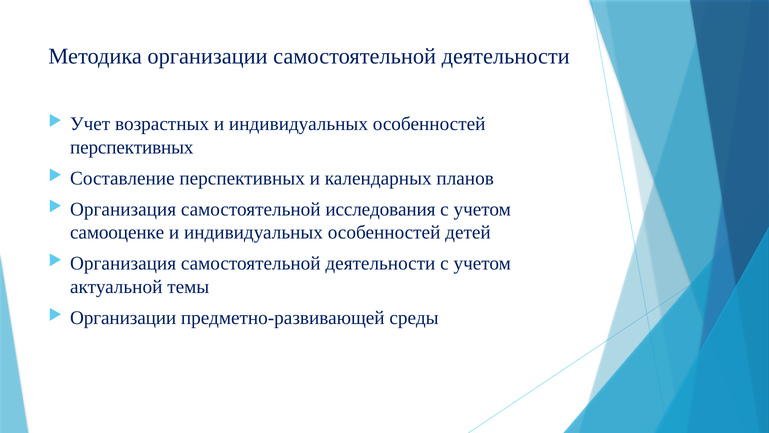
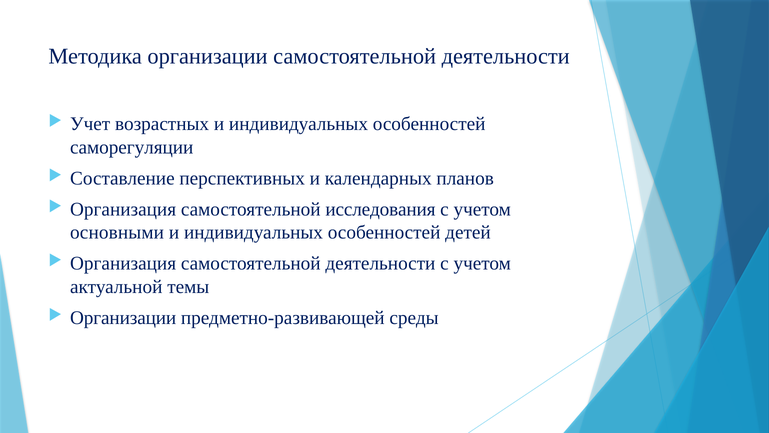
перспективных: перспективных -> саморегуляции (132, 147)
самооценке: самооценке -> основными (117, 232)
